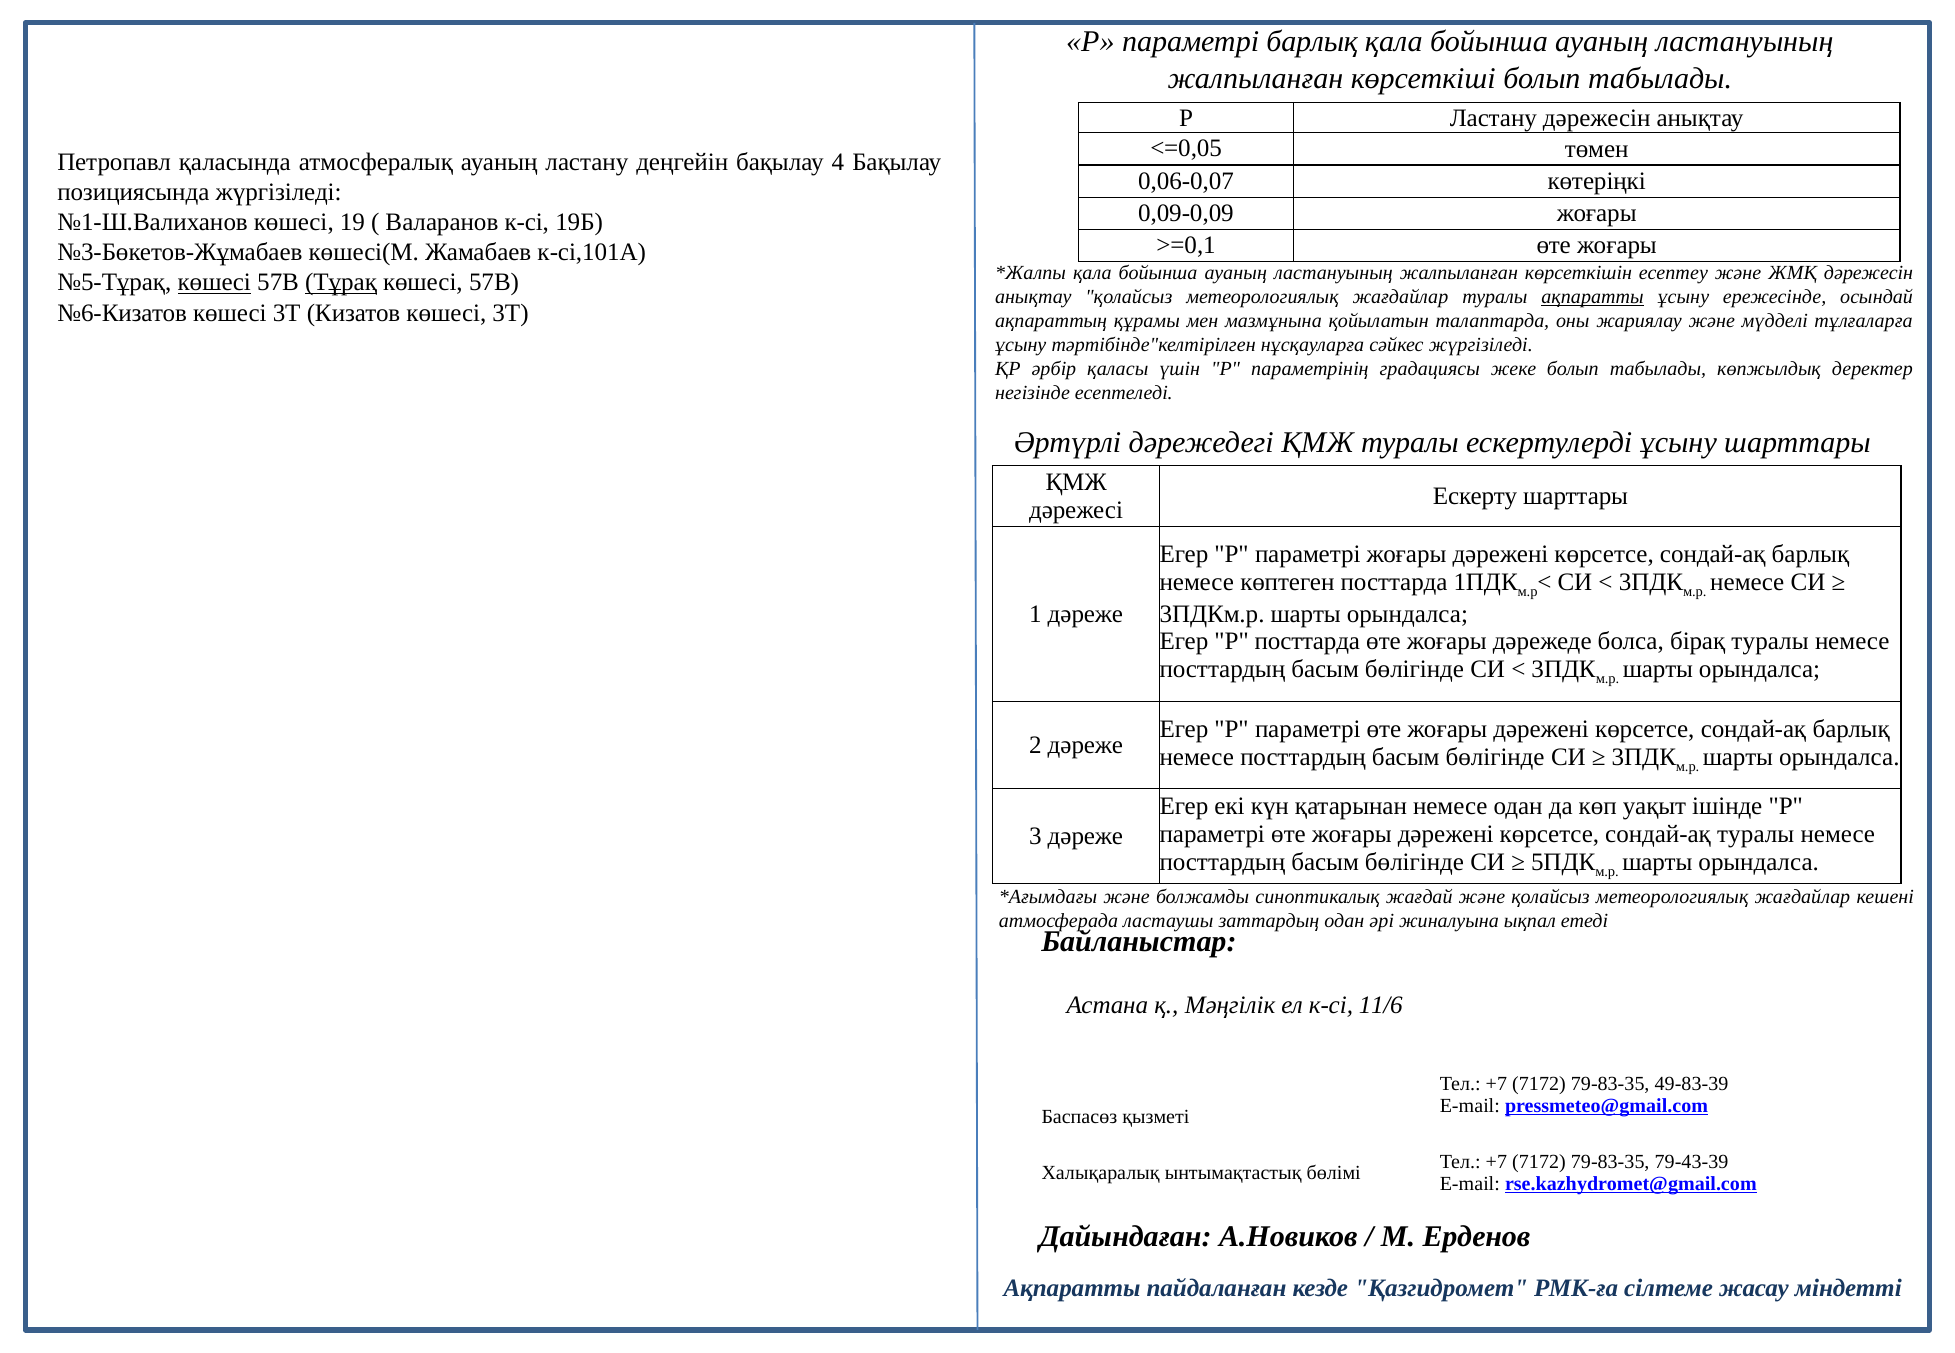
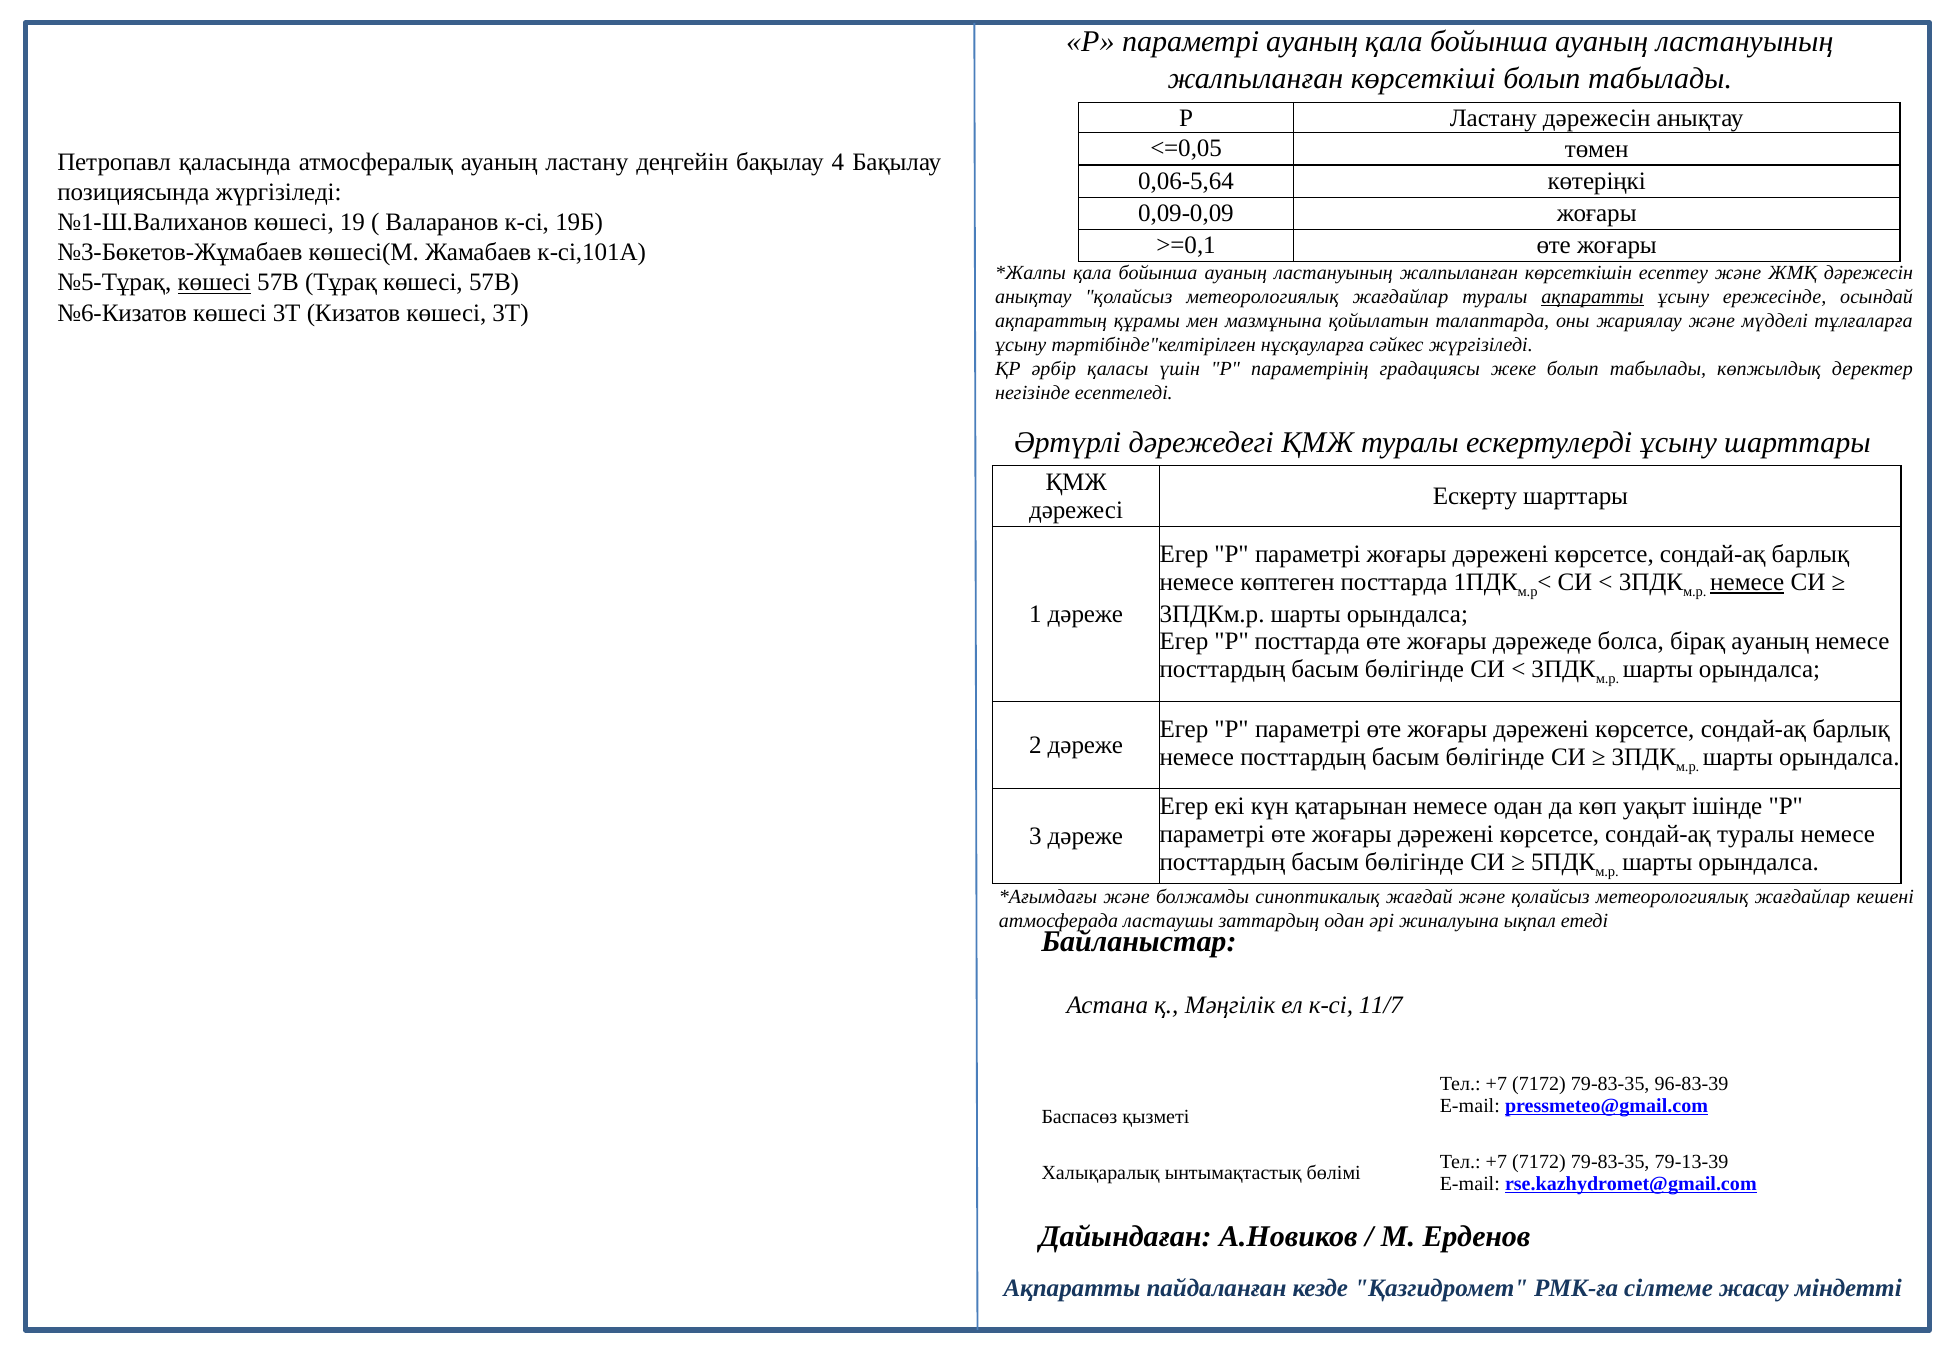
параметрі барлық: барлық -> ауаның (1312, 42)
0,06-0,07: 0,06-0,07 -> 0,06-5,64 (1186, 181)
Тұрақ underline: present -> none (341, 283)
немесе underline: none -> present (1747, 582)
бірақ туралы: туралы -> ауаның (1770, 642)
11/6: 11/6 -> 11/7 (1381, 1005)
49-83-39: 49-83-39 -> 96-83-39 (1691, 1084)
79-43-39: 79-43-39 -> 79-13-39 (1691, 1162)
